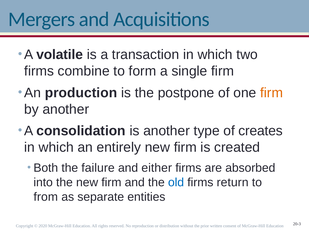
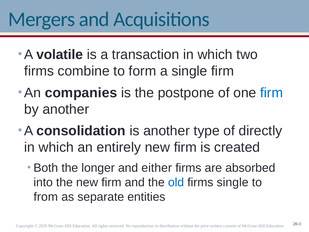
production: production -> companies (81, 93)
firm colour: orange -> blue (272, 93)
creates: creates -> directly (260, 131)
failure: failure -> longer (98, 168)
firms return: return -> single (233, 182)
